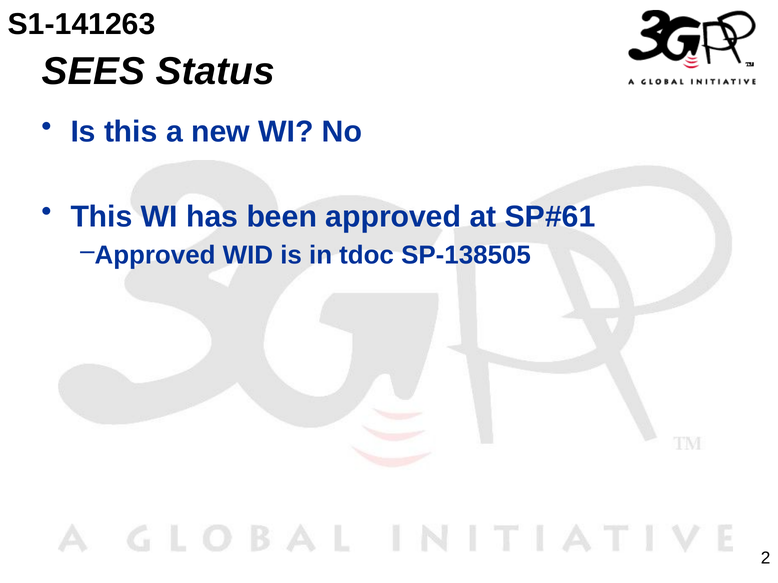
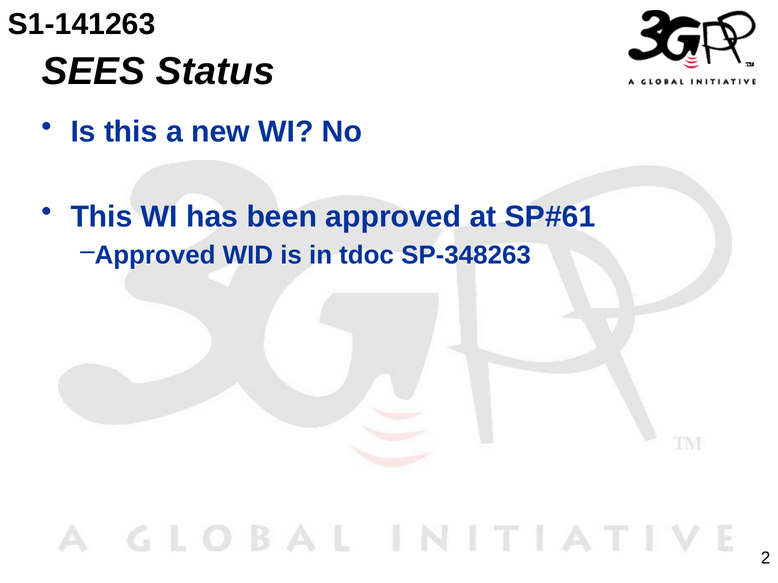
SP-138505: SP-138505 -> SP-348263 (466, 255)
